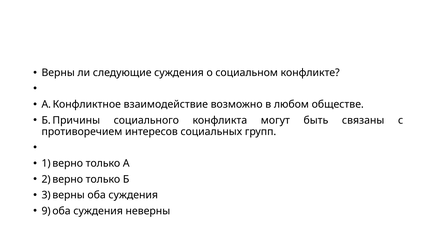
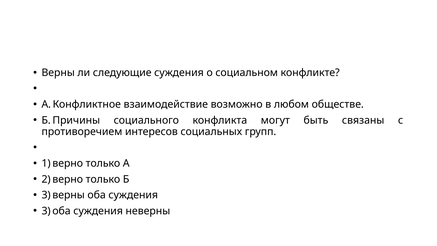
9: 9 -> 3 (46, 211)
